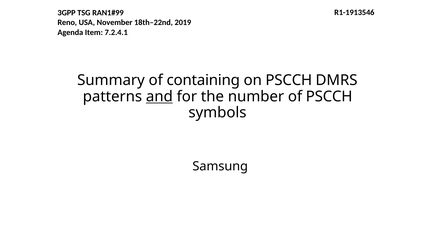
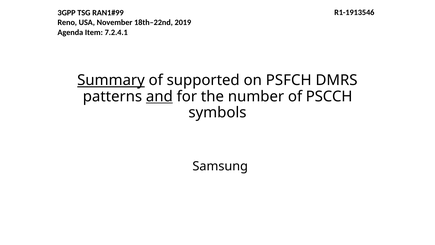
Summary underline: none -> present (111, 80)
containing: containing -> supported (203, 80)
on PSCCH: PSCCH -> PSFCH (289, 80)
